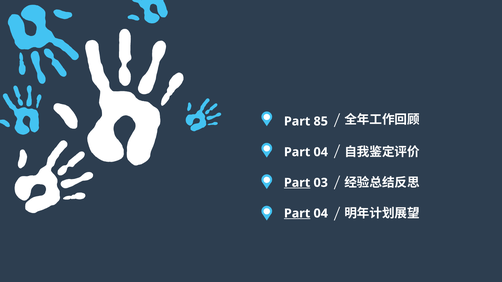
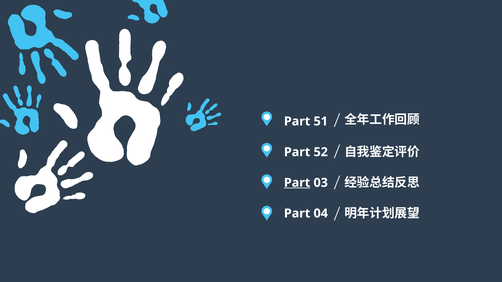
85: 85 -> 51 (321, 121)
04: 04 -> 52 (321, 152)
Part underline: present -> none (297, 214)
